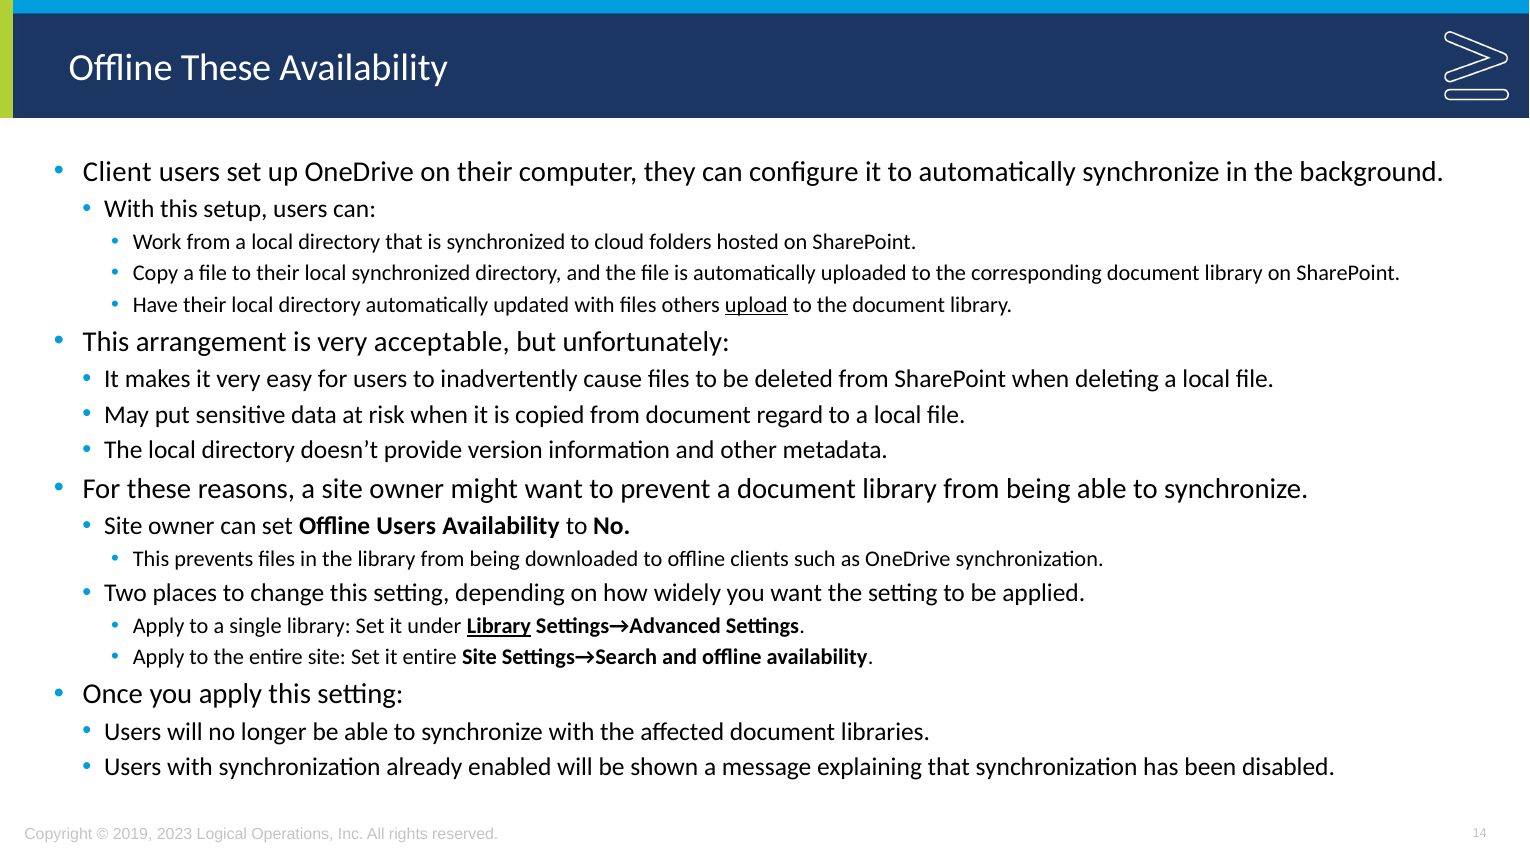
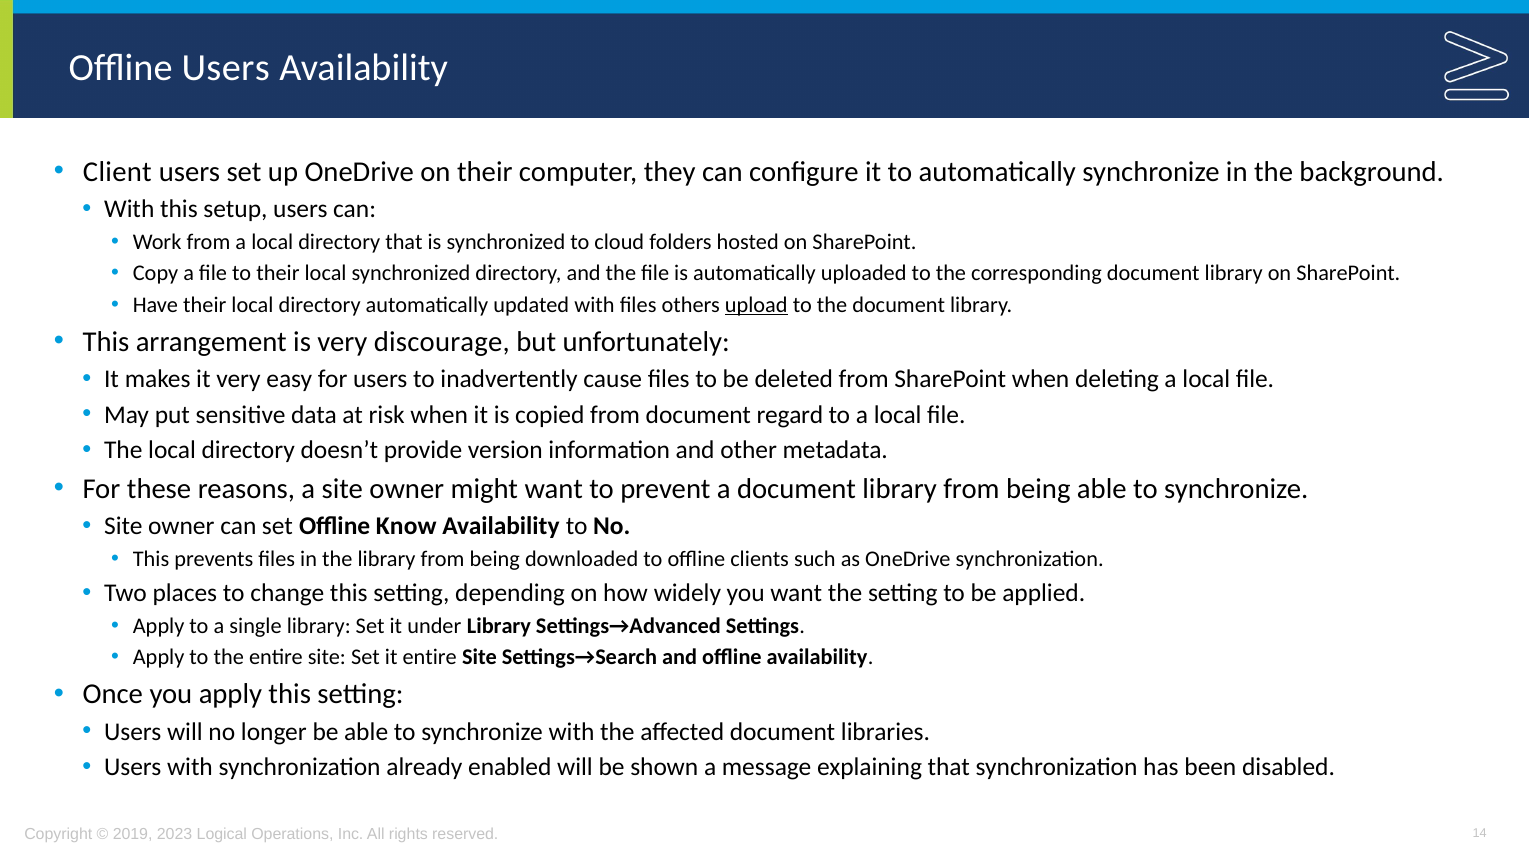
Offline These: These -> Users (226, 68)
acceptable: acceptable -> discourage (442, 342)
Offline Users: Users -> Know (406, 526)
Library underline: present -> none (499, 626)
